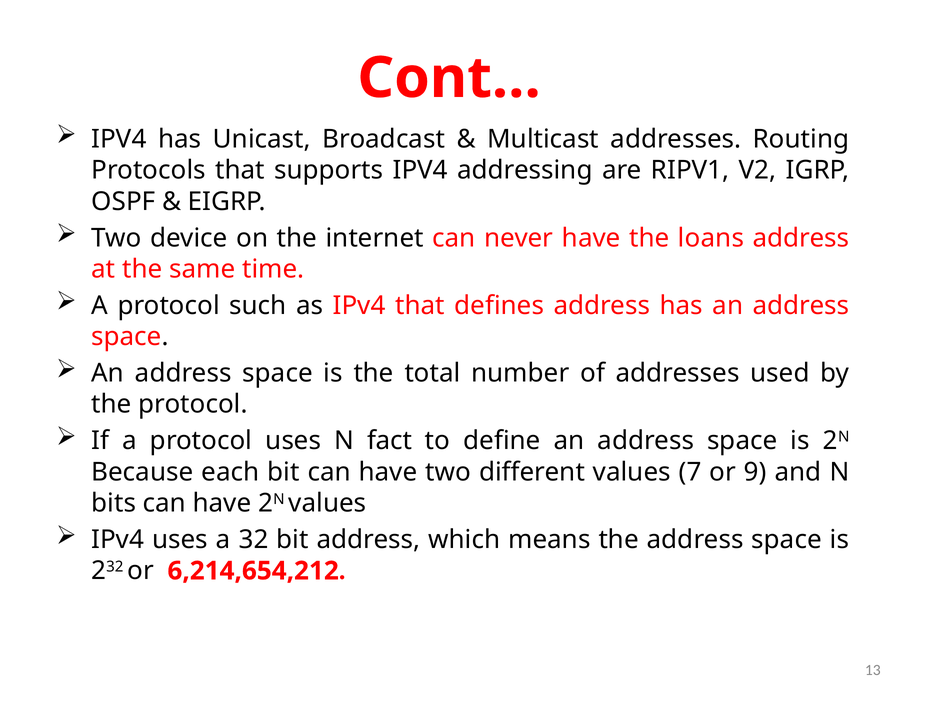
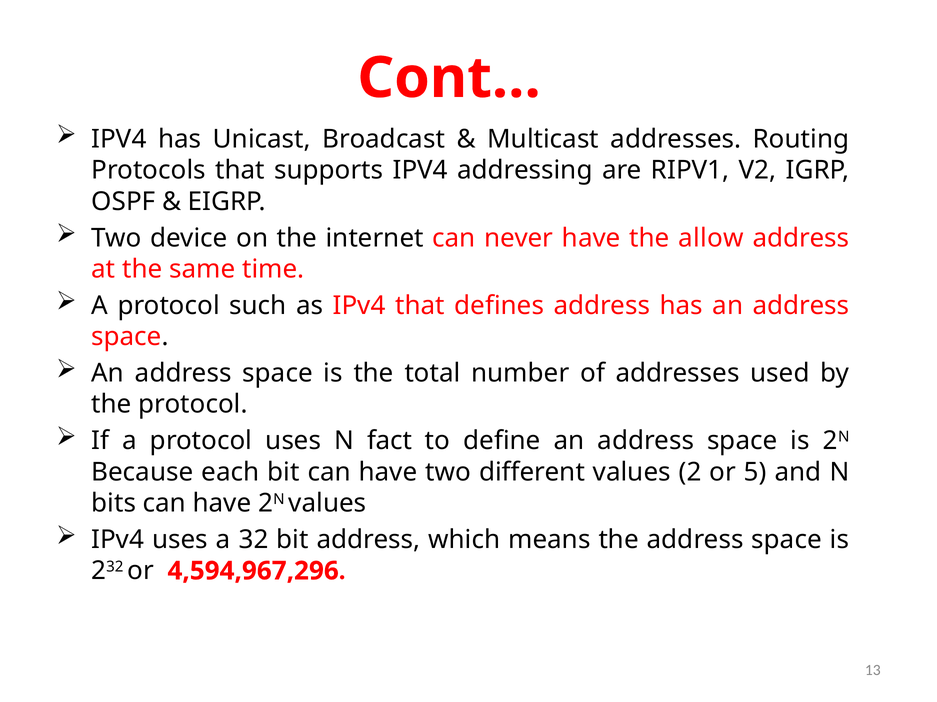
loans: loans -> allow (711, 238)
7: 7 -> 2 (690, 473)
9: 9 -> 5 (755, 473)
6,214,654,212: 6,214,654,212 -> 4,594,967,296 (253, 571)
